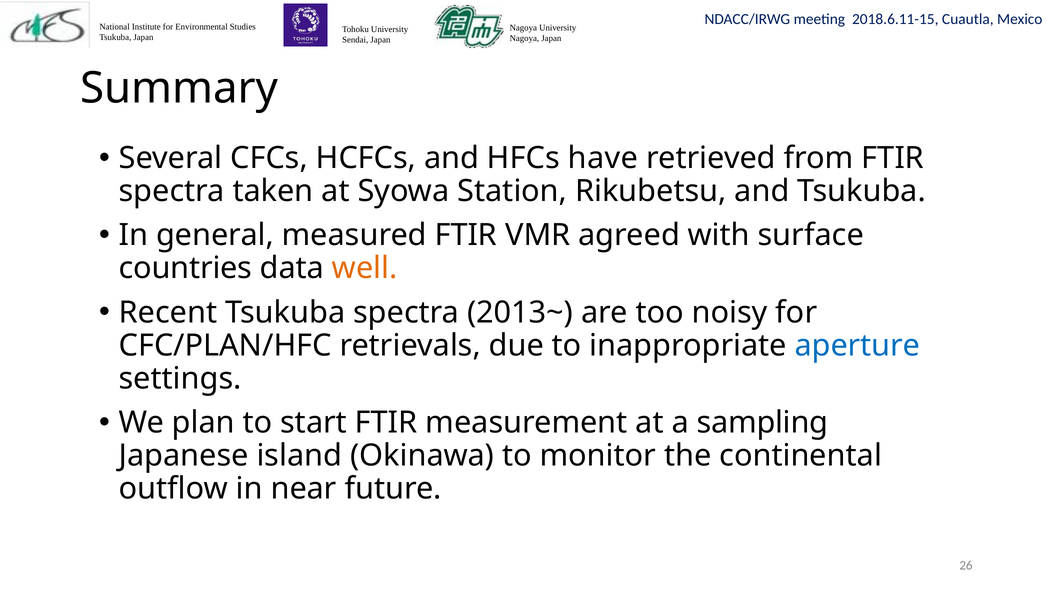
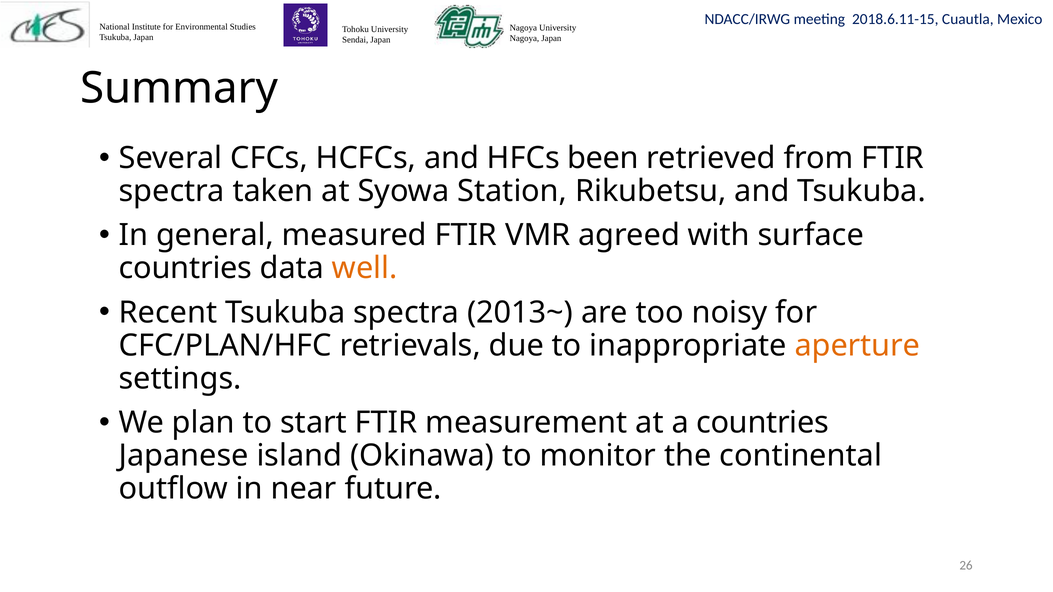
have: have -> been (603, 158)
aperture colour: blue -> orange (857, 346)
a sampling: sampling -> countries (763, 423)
